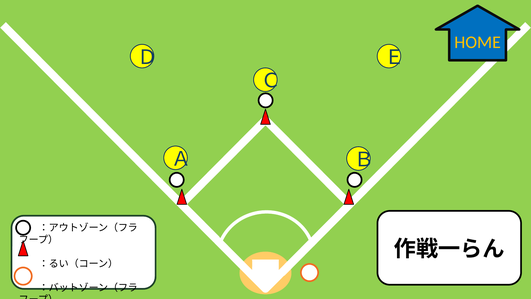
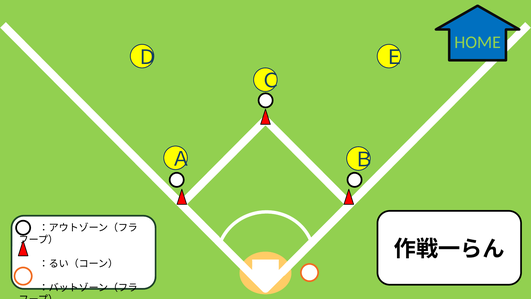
HOME colour: yellow -> light green (478, 42)
